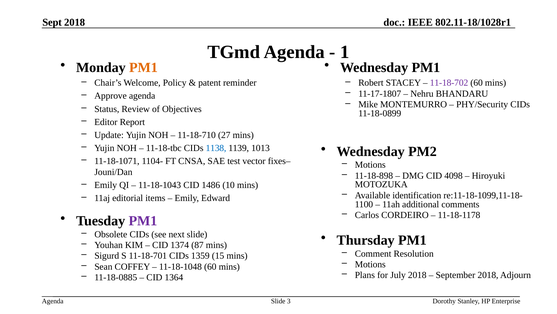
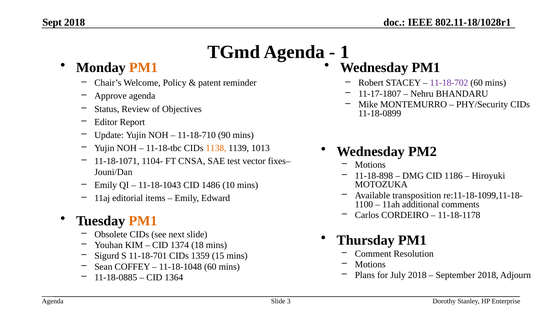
27: 27 -> 90 (224, 135)
1138 colour: blue -> orange (216, 148)
4098: 4098 -> 1186 (454, 175)
identification: identification -> transposition (417, 195)
PM1 colour: purple -> orange (143, 221)
87: 87 -> 18 (197, 245)
